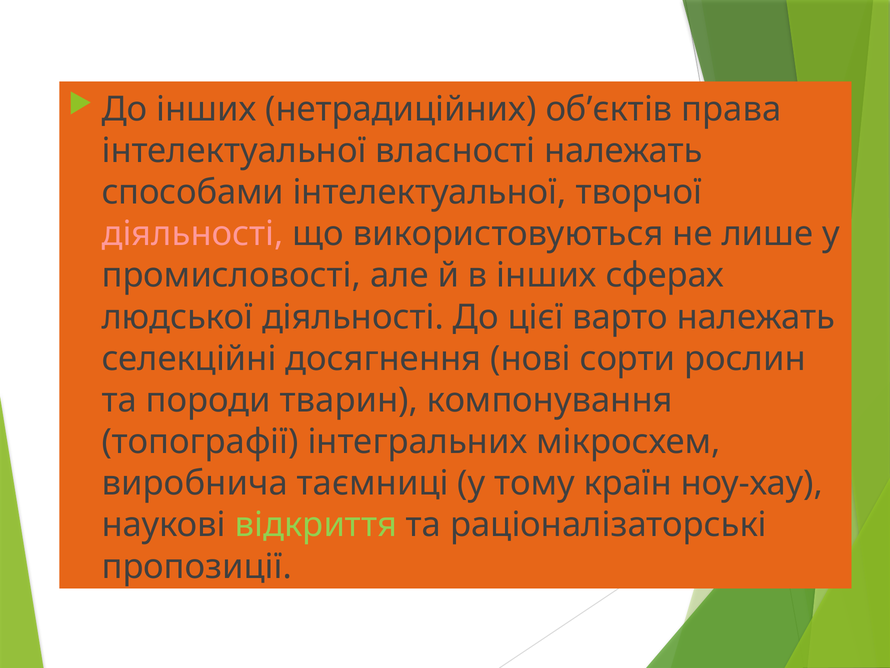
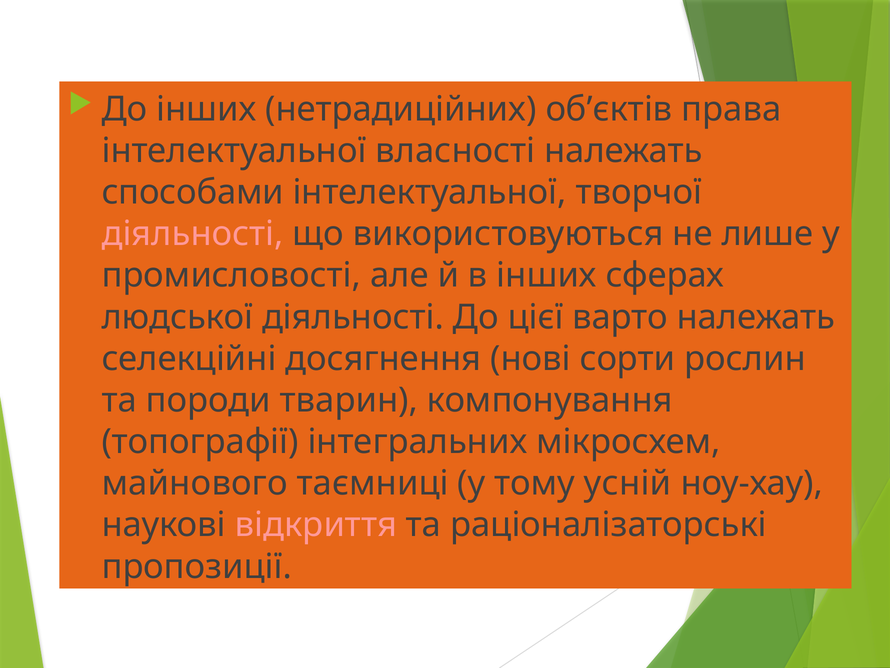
виробнича: виробнича -> майнового (195, 483)
країн: країн -> усній (628, 483)
відкриття colour: light green -> pink (316, 525)
